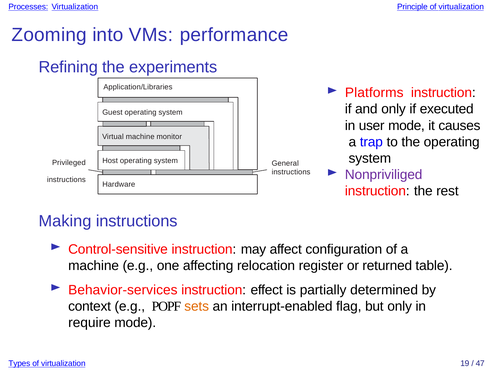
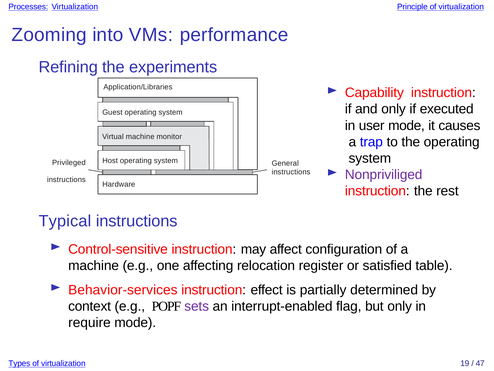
Platforms: Platforms -> Capability (374, 93)
Making: Making -> Typical (65, 221)
returned: returned -> satisfied (387, 265)
sets colour: orange -> purple (197, 306)
